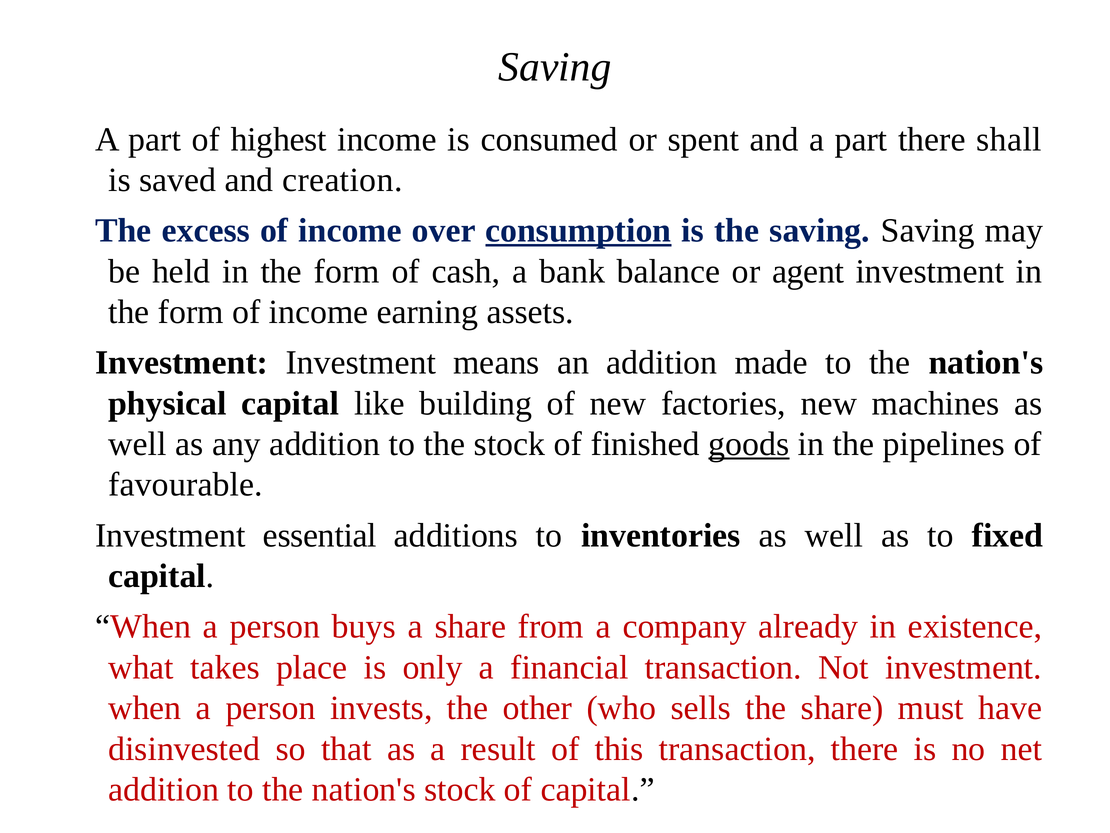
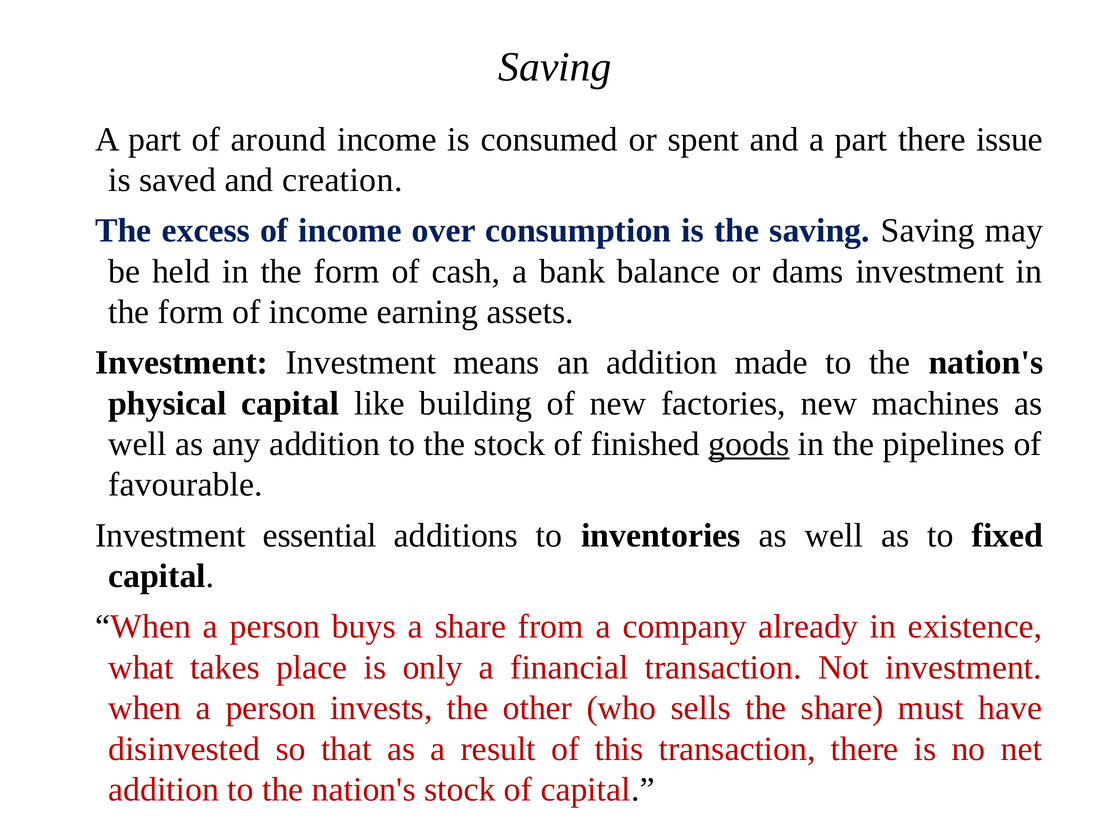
highest: highest -> around (278, 139)
shall: shall -> issue (1009, 139)
consumption underline: present -> none (578, 231)
agent: agent -> dams (808, 271)
